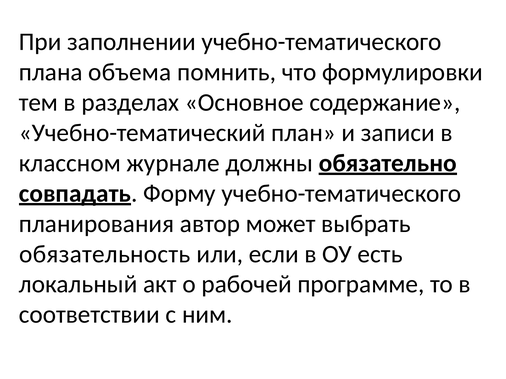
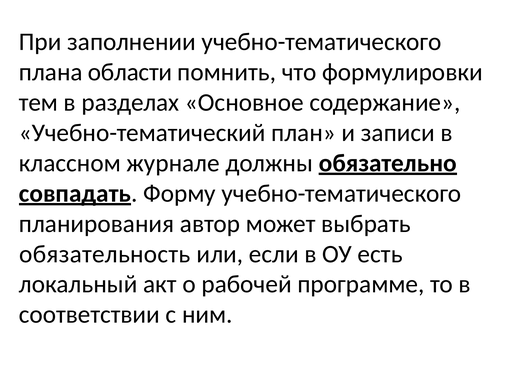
объема: объема -> области (130, 72)
